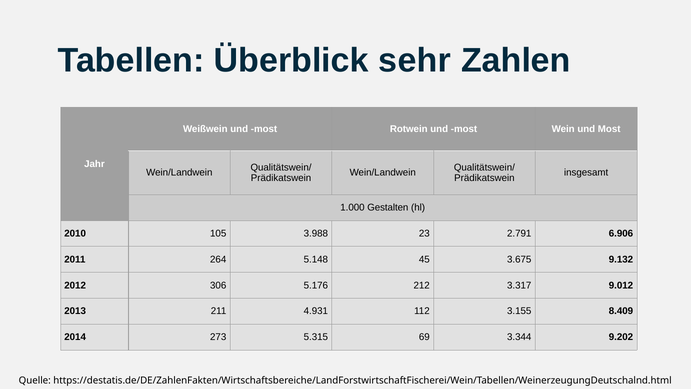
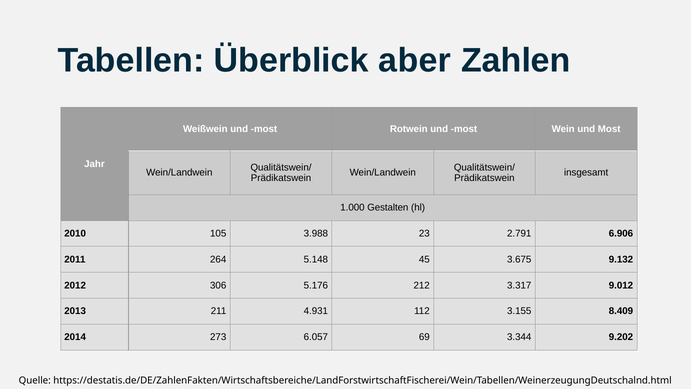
sehr: sehr -> aber (415, 60)
5.315: 5.315 -> 6.057 (316, 337)
